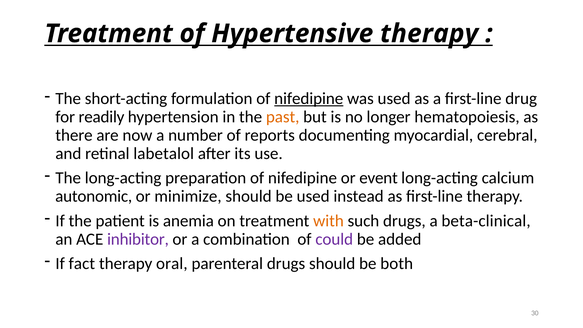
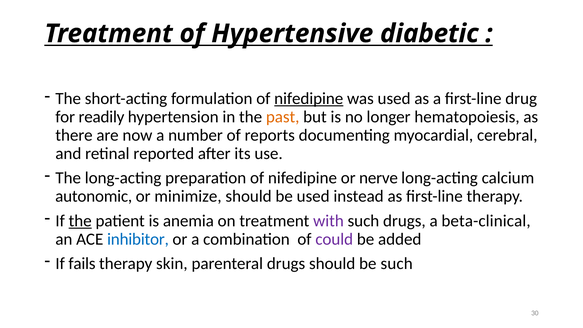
Hypertensive therapy: therapy -> diabetic (429, 34)
labetalol: labetalol -> reported (164, 154)
event: event -> nerve (379, 178)
the underline: none -> present (80, 221)
with colour: orange -> purple (328, 221)
inhibitor colour: purple -> blue (138, 239)
fact: fact -> fails (82, 263)
oral: oral -> skin (172, 263)
be both: both -> such (397, 263)
